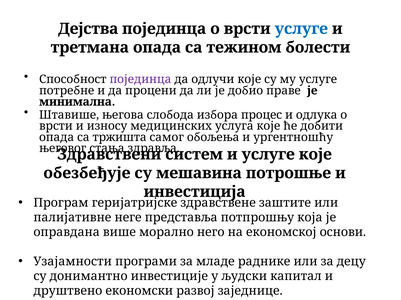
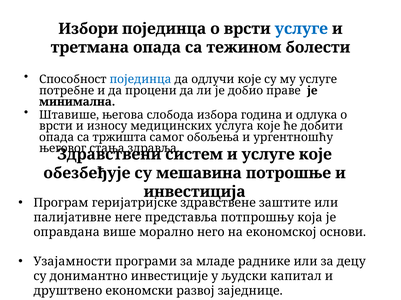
Дејства: Дејства -> Избори (88, 29)
појединца colour: purple -> blue (140, 80)
процес: процес -> година (262, 115)
